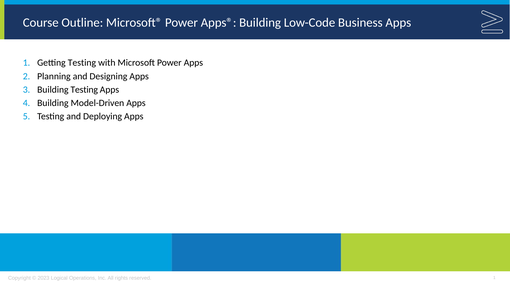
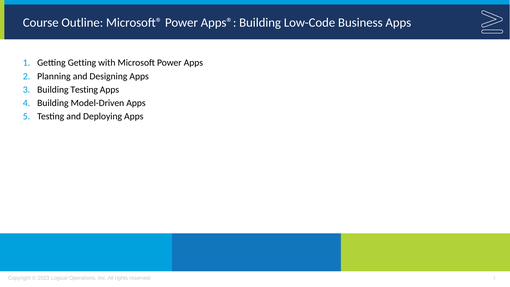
Getting Testing: Testing -> Getting (82, 63)
